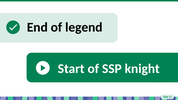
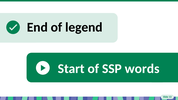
knight: knight -> words (142, 69)
